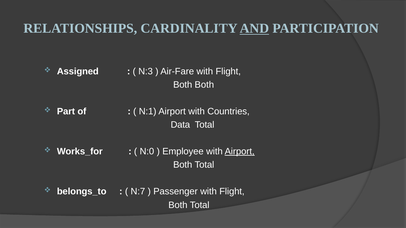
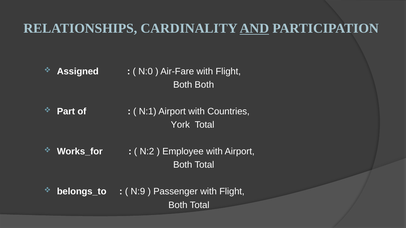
N:3: N:3 -> N:0 (146, 72)
Data: Data -> York (180, 125)
N:0: N:0 -> N:2 (147, 152)
Airport underline: present -> none (240, 152)
N:7: N:7 -> N:9 (138, 192)
